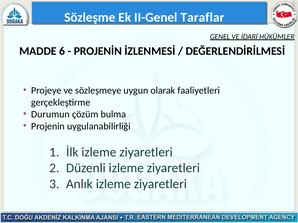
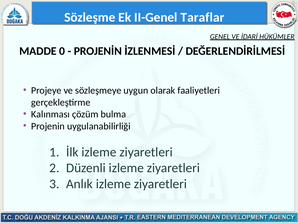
6: 6 -> 0 (62, 51)
Durumun: Durumun -> Kalınması (50, 115)
